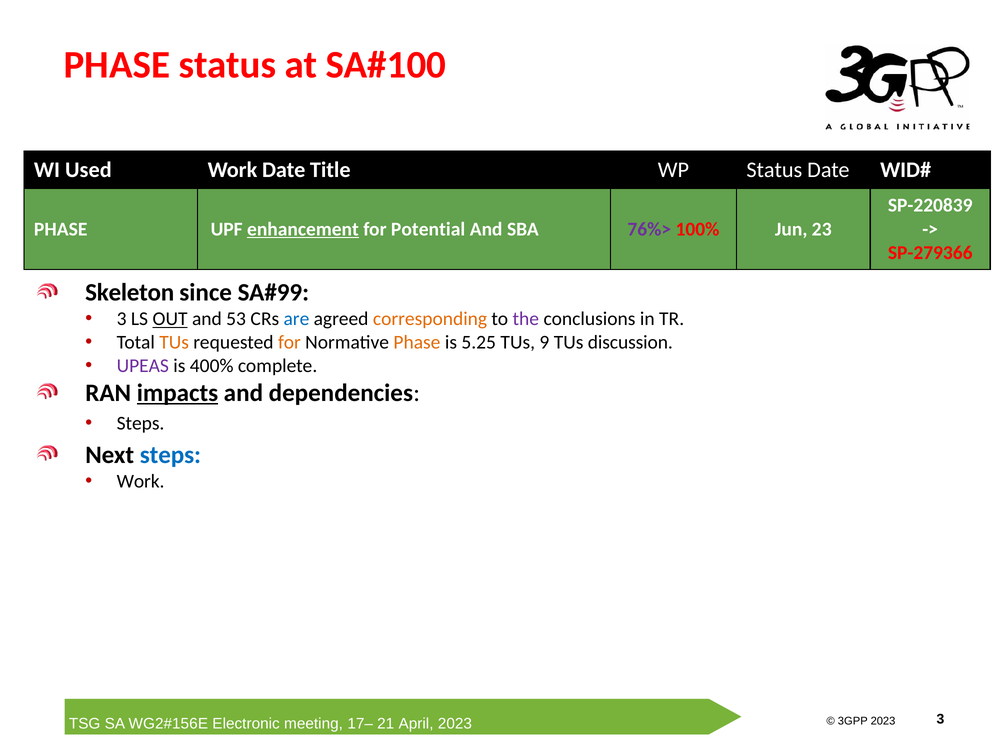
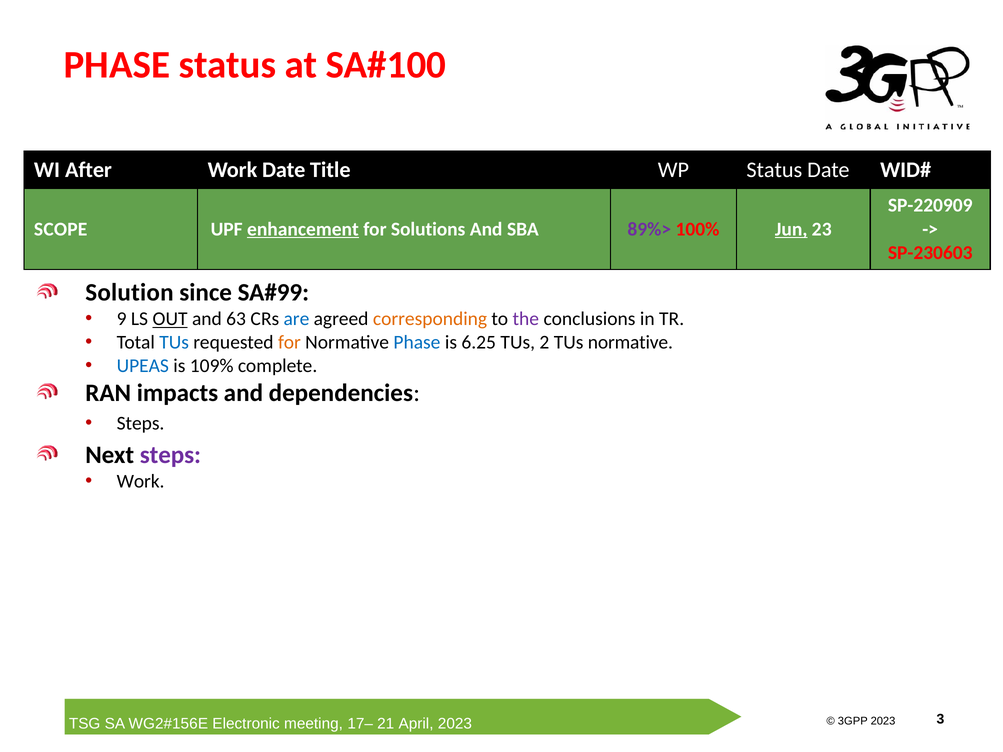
Used: Used -> After (88, 170)
SP-220839: SP-220839 -> SP-220909 (930, 205)
PHASE: PHASE -> SCOPE (61, 229)
Potential: Potential -> Solutions (428, 229)
76%>: 76%> -> 89%> (649, 229)
Jun underline: none -> present (791, 229)
SP-279366: SP-279366 -> SP-230603 (930, 253)
Skeleton: Skeleton -> Solution (129, 293)
3: 3 -> 9 (122, 319)
53: 53 -> 63 (236, 319)
TUs colour: orange -> blue (174, 343)
Phase colour: orange -> blue (417, 343)
5.25: 5.25 -> 6.25 (479, 343)
9: 9 -> 2 (544, 343)
TUs discussion: discussion -> normative (630, 343)
UPEAS colour: purple -> blue (143, 366)
400%: 400% -> 109% (212, 366)
impacts underline: present -> none (177, 393)
steps colour: blue -> purple (170, 455)
